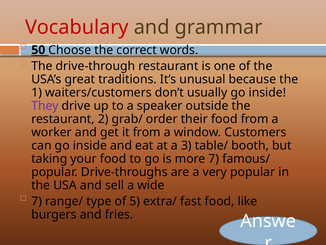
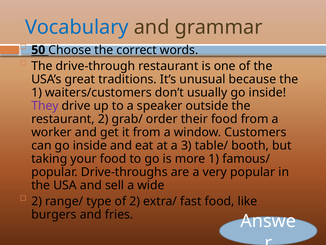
Vocabulary colour: red -> blue (77, 27)
more 7: 7 -> 1 (214, 159)
7: 7 -> 2 (37, 201)
of 5: 5 -> 2 (135, 201)
